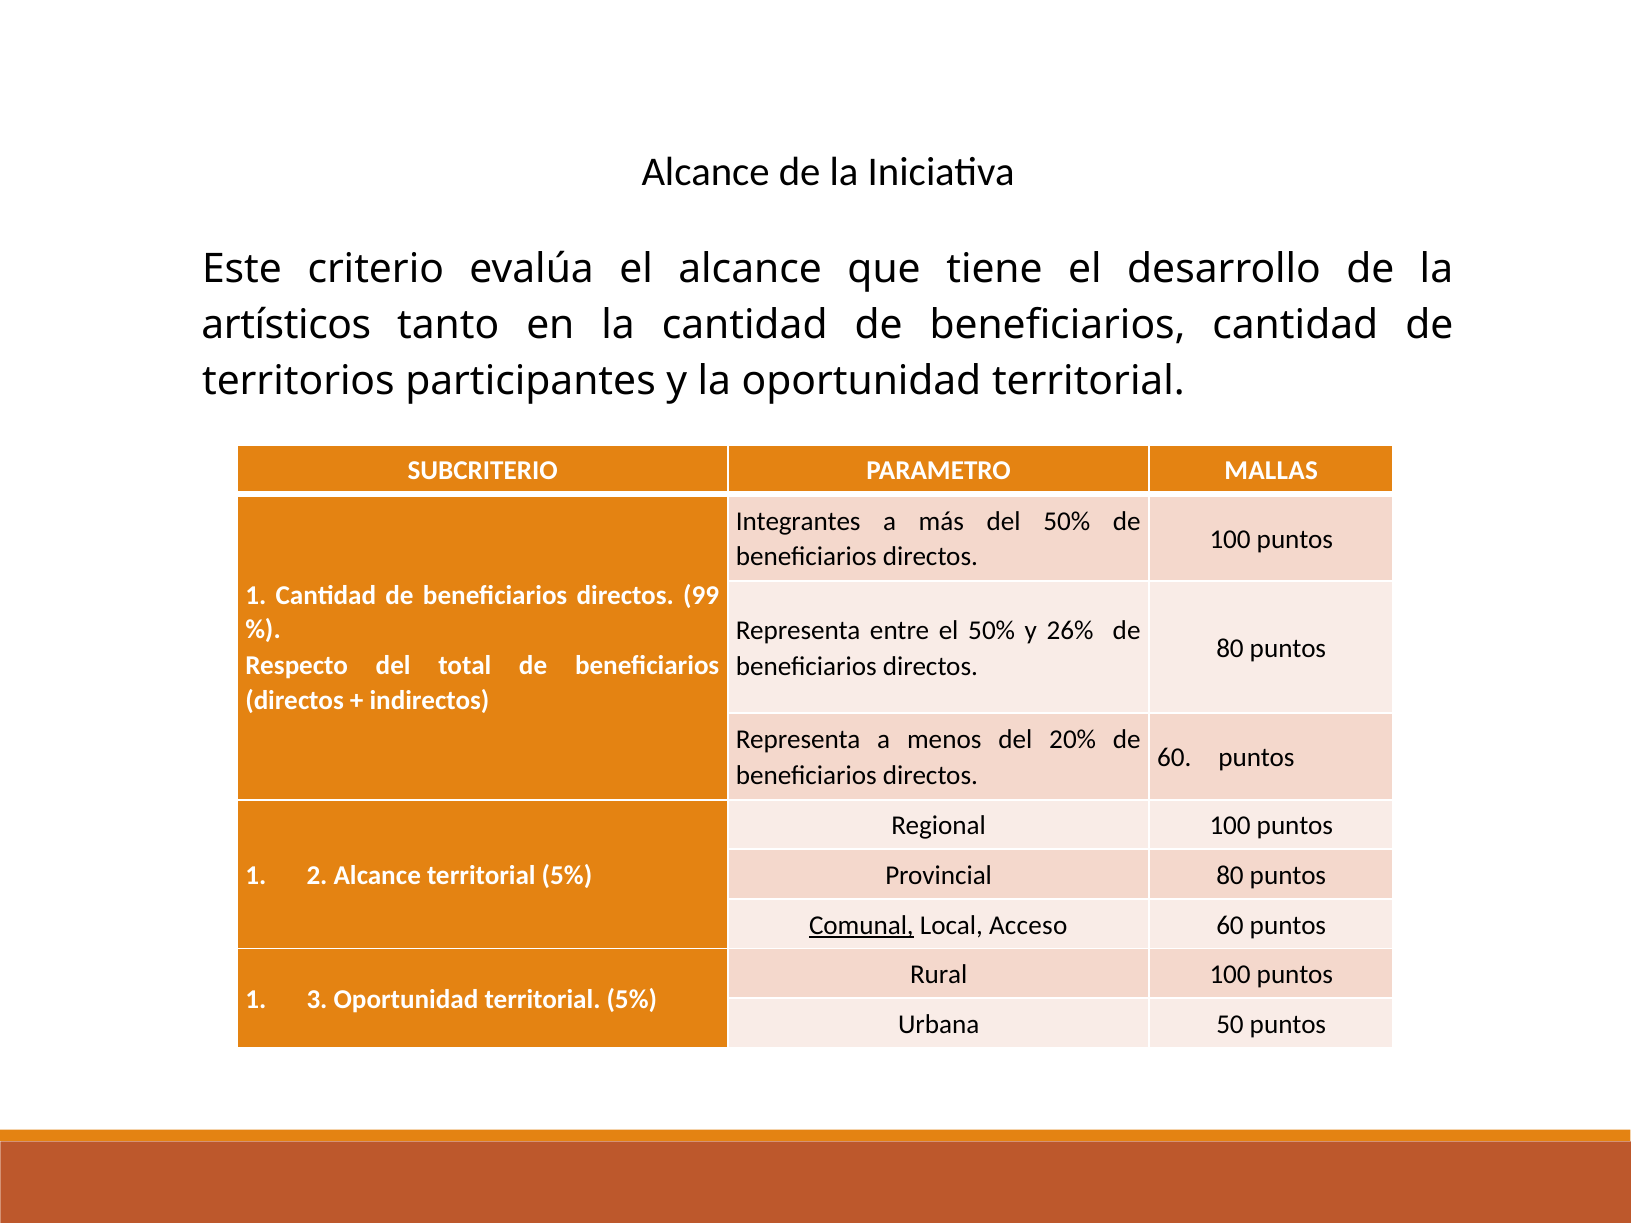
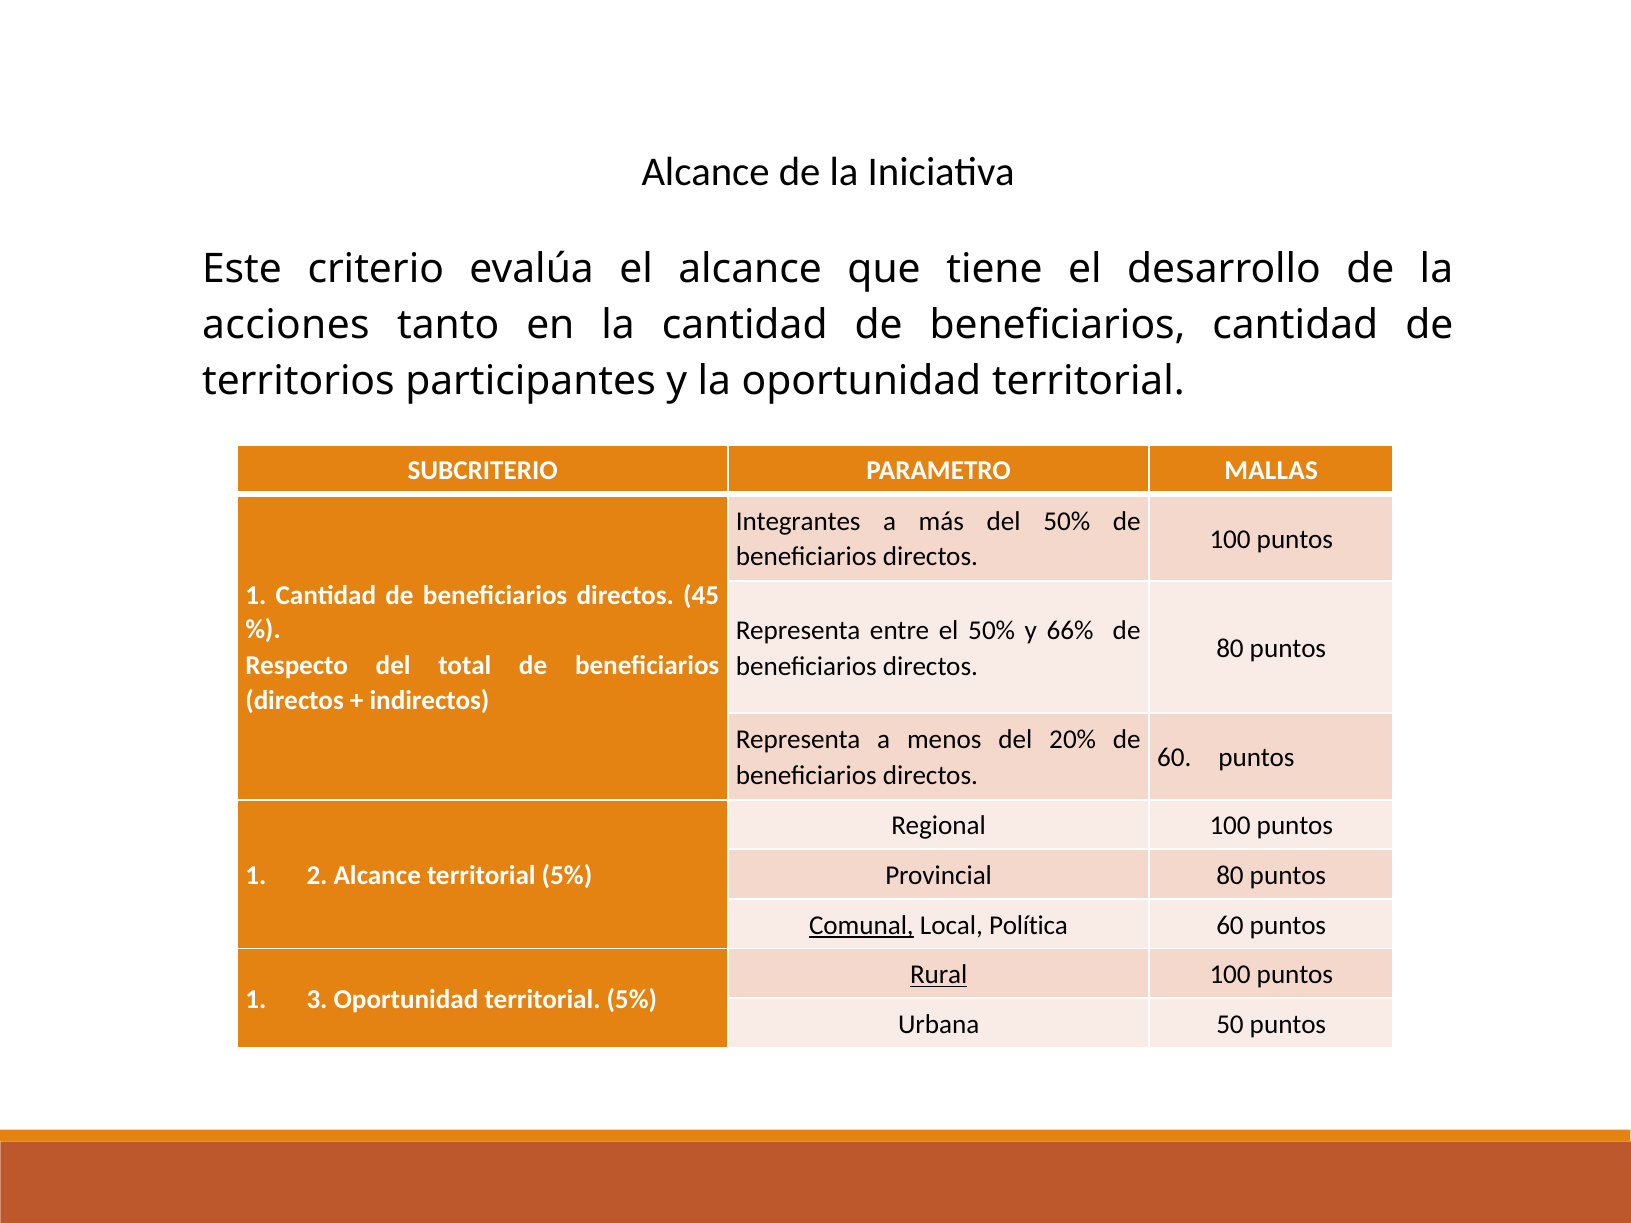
artísticos: artísticos -> acciones (286, 325)
99: 99 -> 45 (701, 595)
26%: 26% -> 66% (1070, 631)
Acceso: Acceso -> Política (1028, 925)
Rural underline: none -> present (939, 975)
